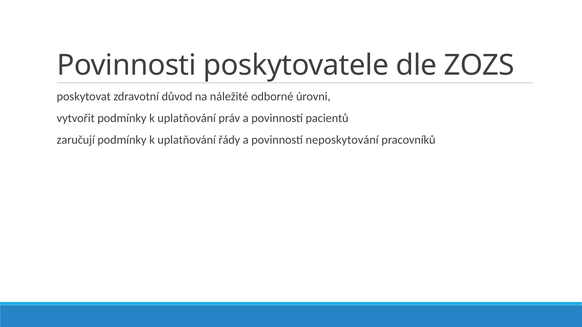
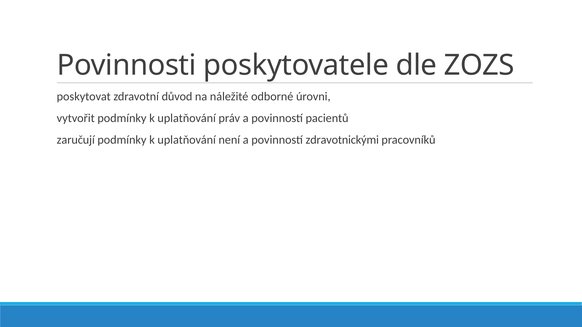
řády: řády -> není (229, 140)
neposkytování: neposkytování -> zdravotnickými (342, 140)
